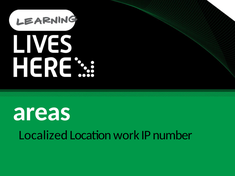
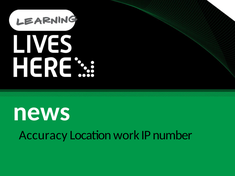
areas: areas -> news (42, 112)
Localized: Localized -> Accuracy (43, 135)
